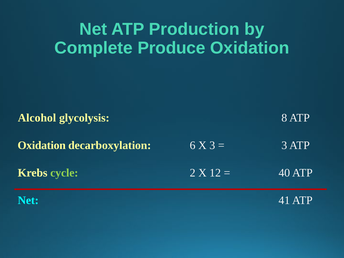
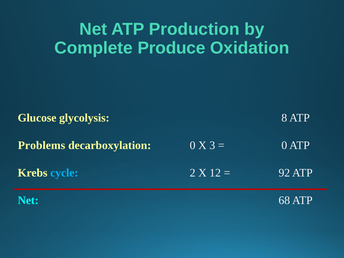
Alcohol: Alcohol -> Glucose (37, 118)
Oxidation: Oxidation -> Problems (42, 145)
decarboxylation 6: 6 -> 0 (193, 145)
3: 3 -> 0 (284, 145)
cycle colour: light green -> light blue (64, 173)
40: 40 -> 92 (284, 173)
41: 41 -> 68 (284, 200)
